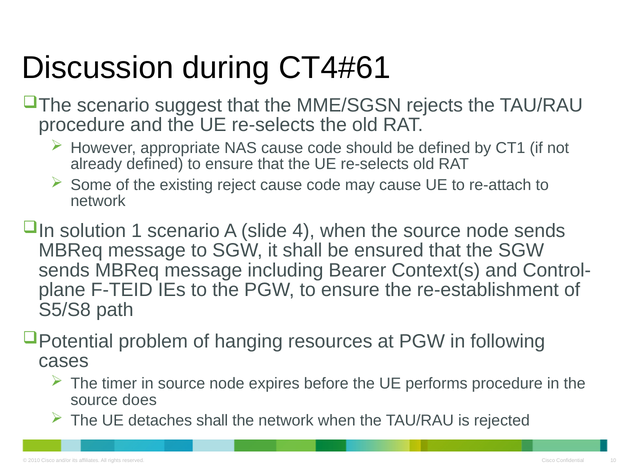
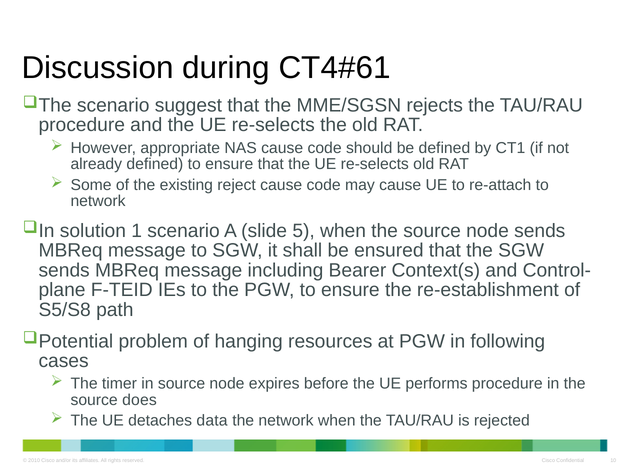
4: 4 -> 5 (304, 230)
detaches shall: shall -> data (212, 420)
